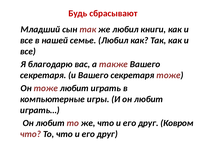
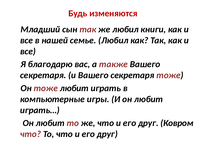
сбрасывают: сбрасывают -> изменяются (113, 13)
